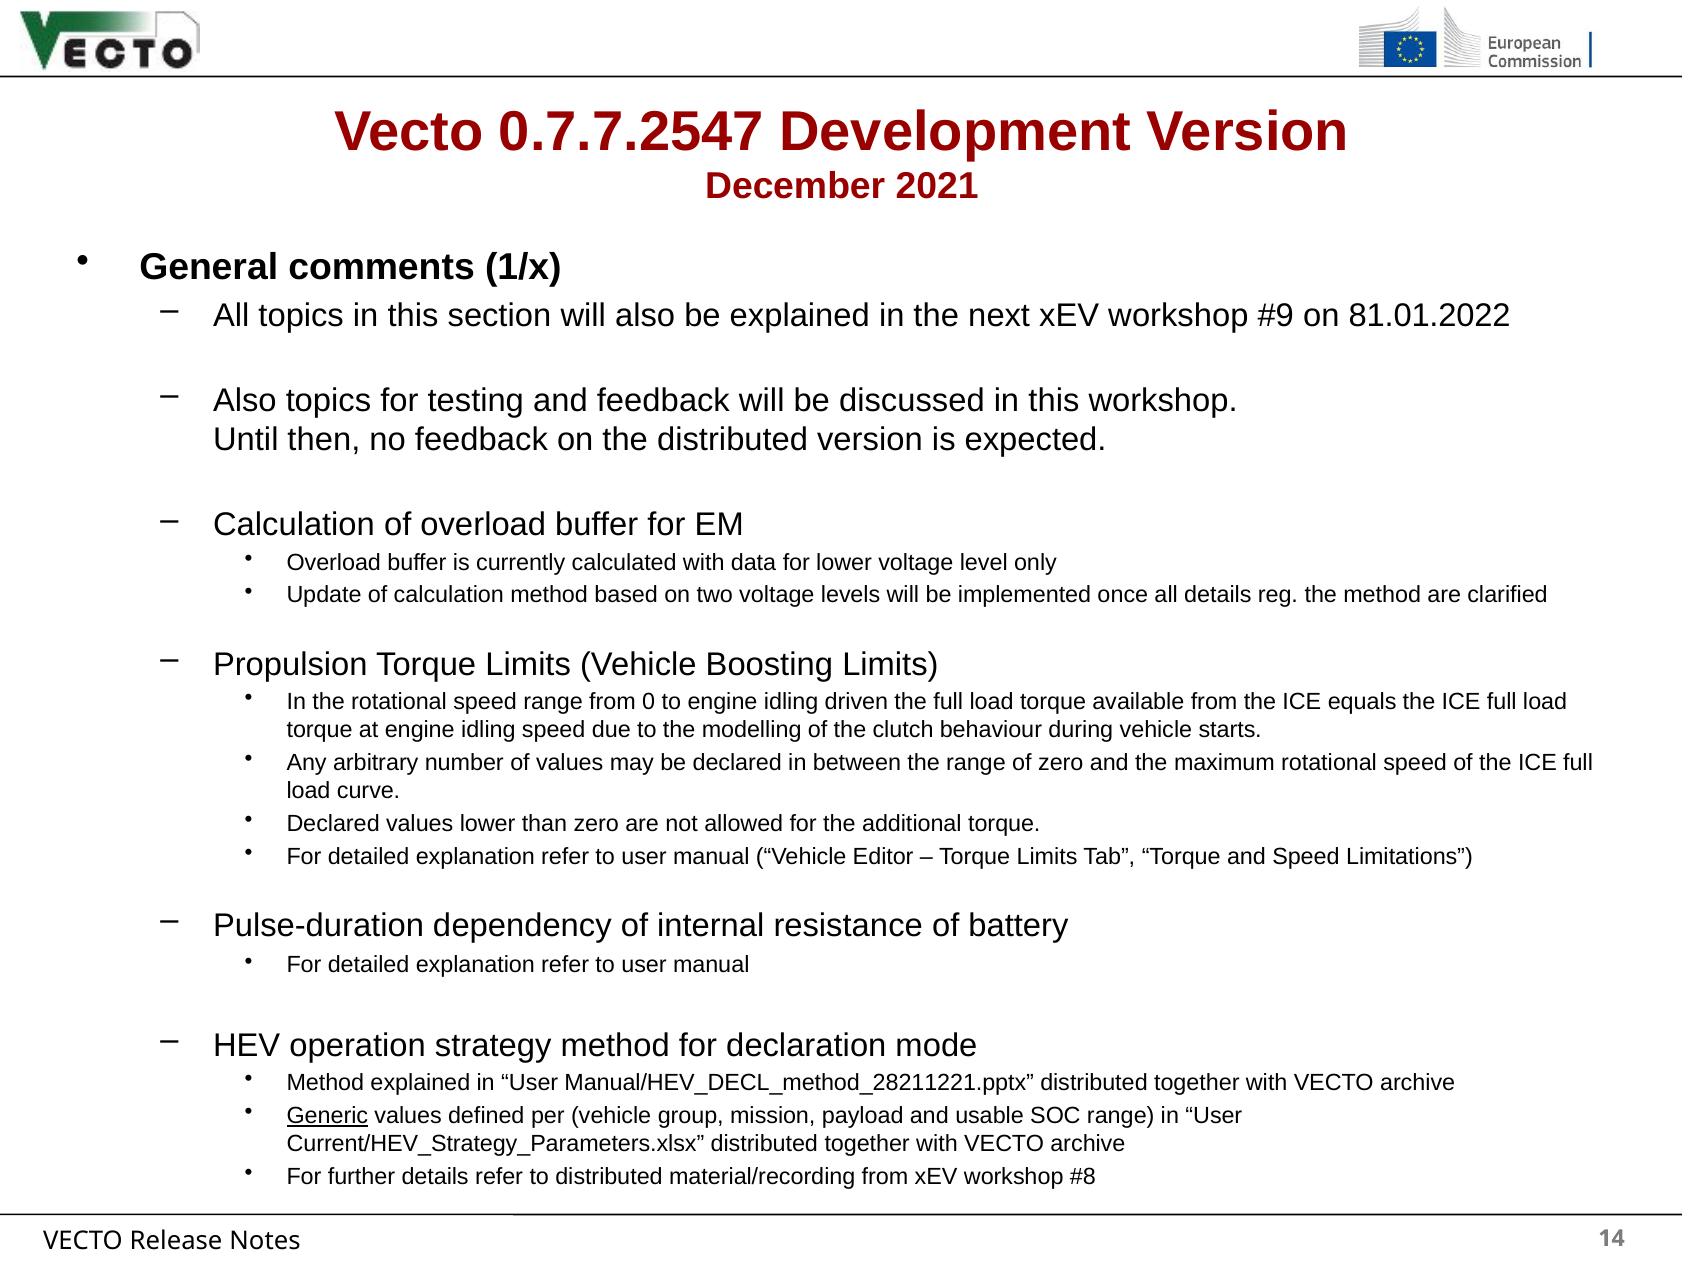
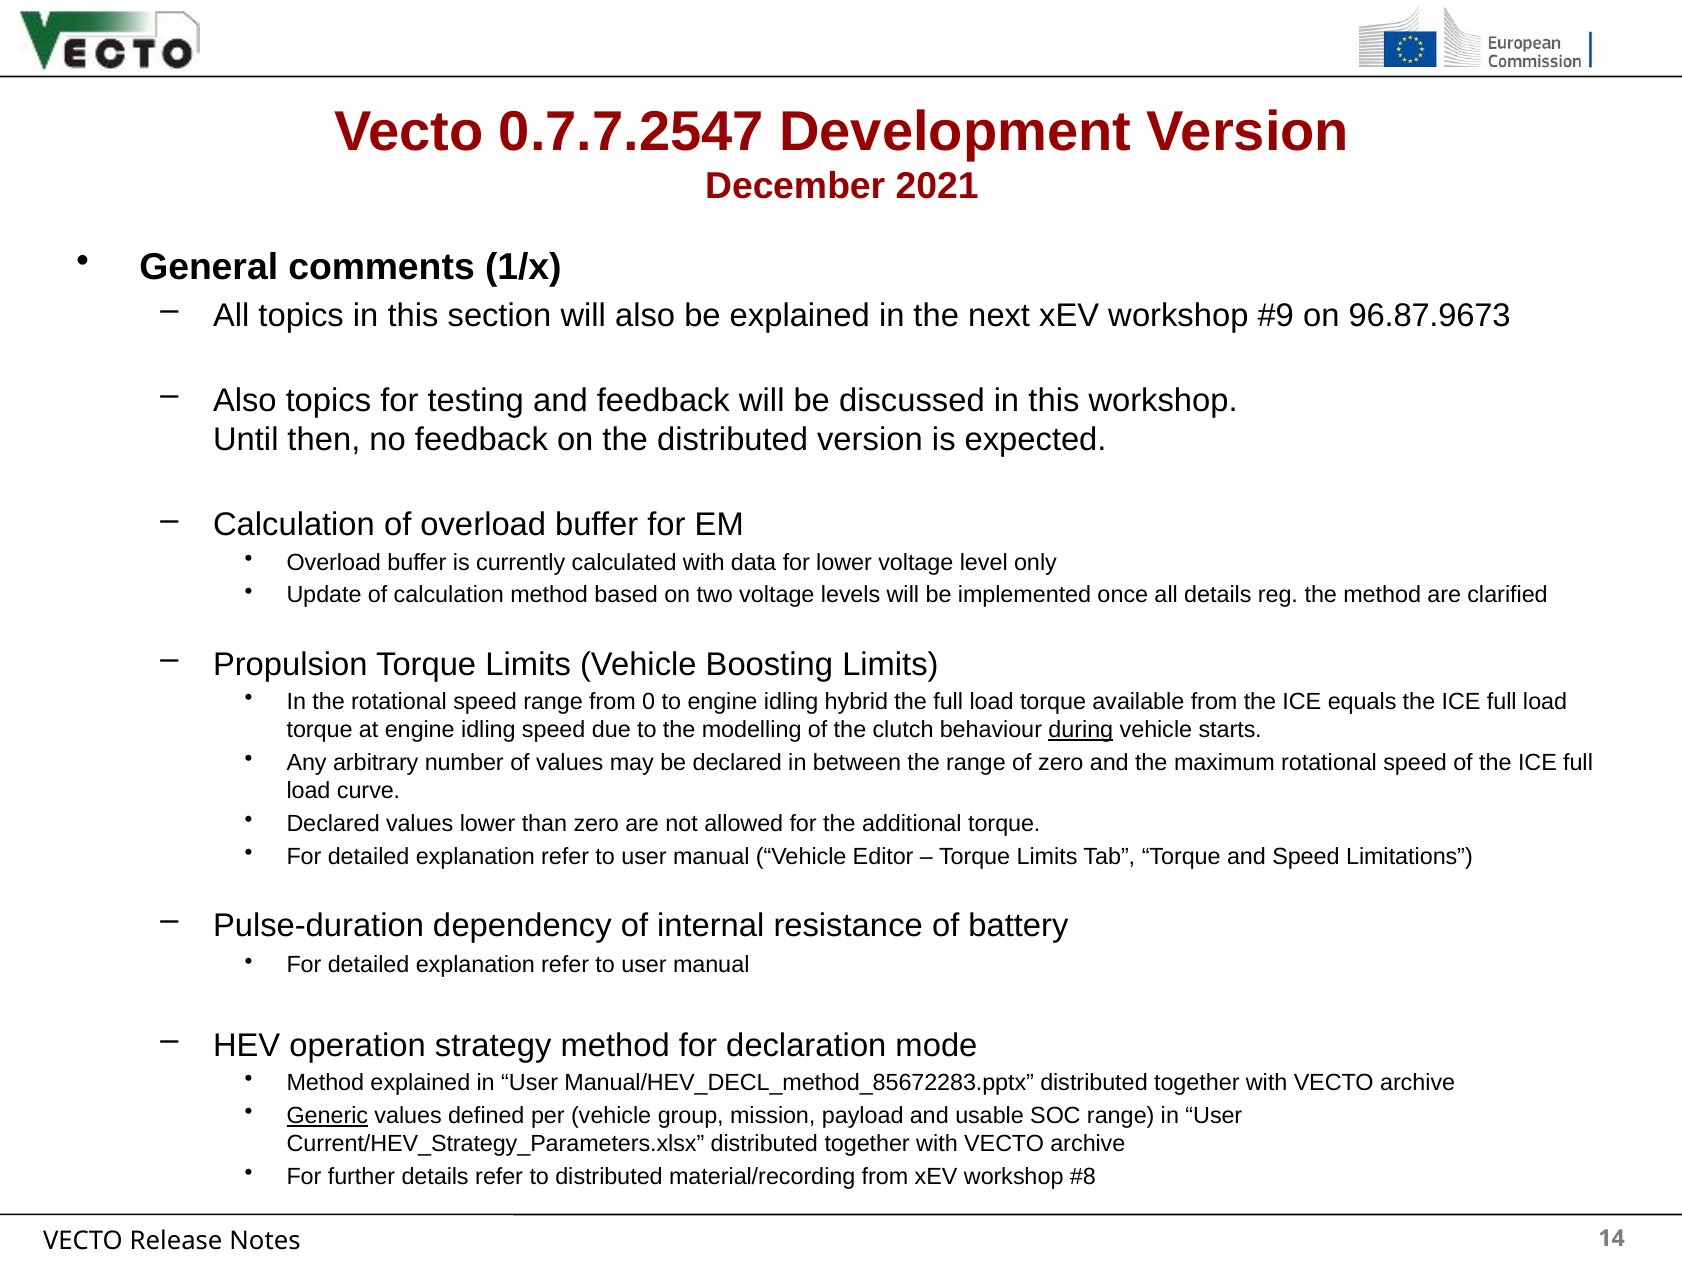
81.01.2022: 81.01.2022 -> 96.87.9673 (1430, 315)
driven: driven -> hybrid (856, 702)
during underline: none -> present (1081, 730)
Manual/HEV_DECL_method_28211221.pptx: Manual/HEV_DECL_method_28211221.pptx -> Manual/HEV_DECL_method_85672283.pptx (799, 1083)
